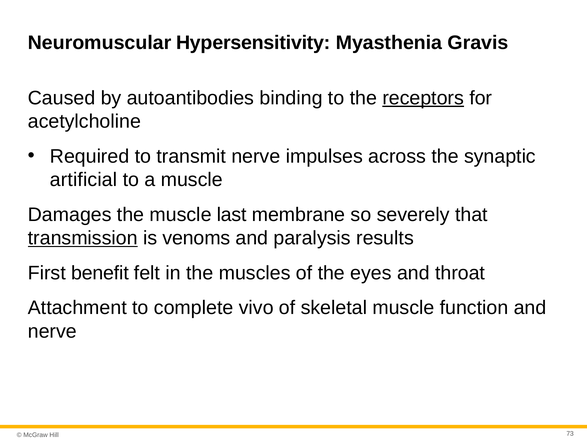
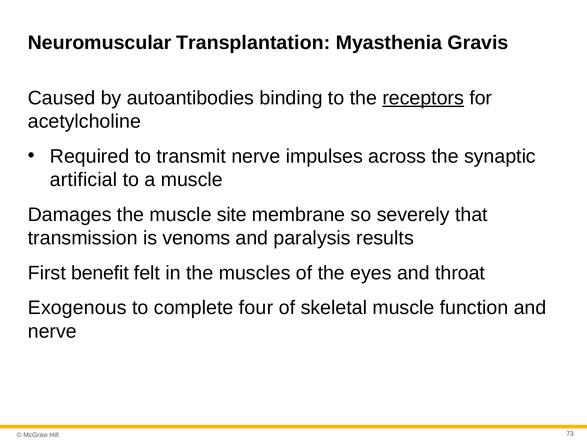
Hypersensitivity: Hypersensitivity -> Transplantation (253, 43)
last: last -> site (232, 215)
transmission underline: present -> none (83, 238)
Attachment: Attachment -> Exogenous (77, 308)
vivo: vivo -> four (256, 308)
